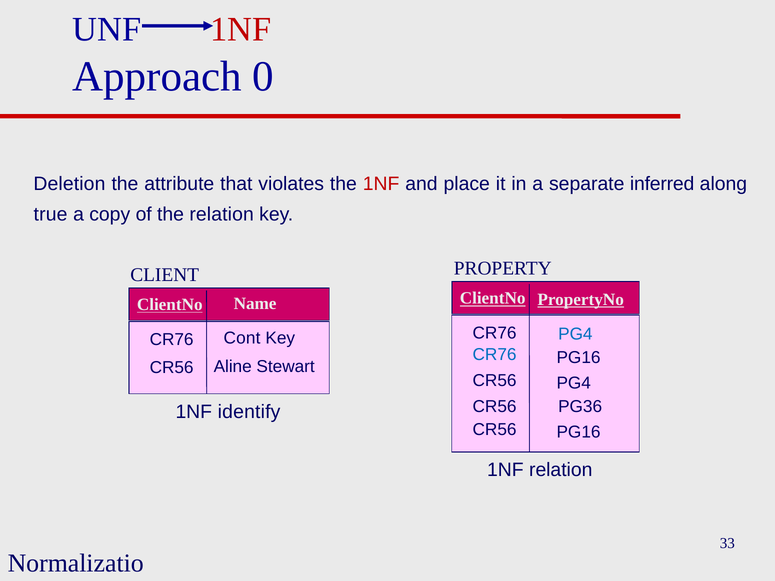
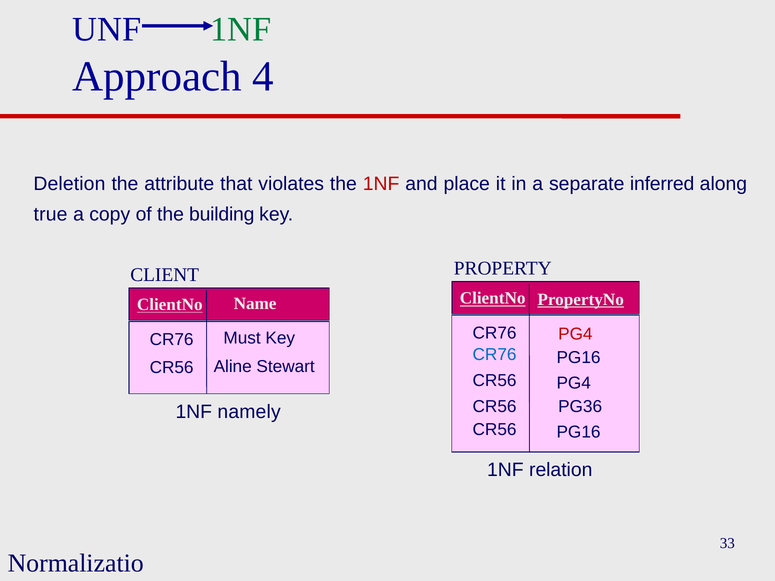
1NF colour: red -> green (241, 29)
0: 0 -> 4 (263, 77)
the relation: relation -> building (222, 214)
PG4 colour: blue -> red (575, 334)
Cont: Cont -> Must (242, 338)
identify: identify -> namely (249, 412)
